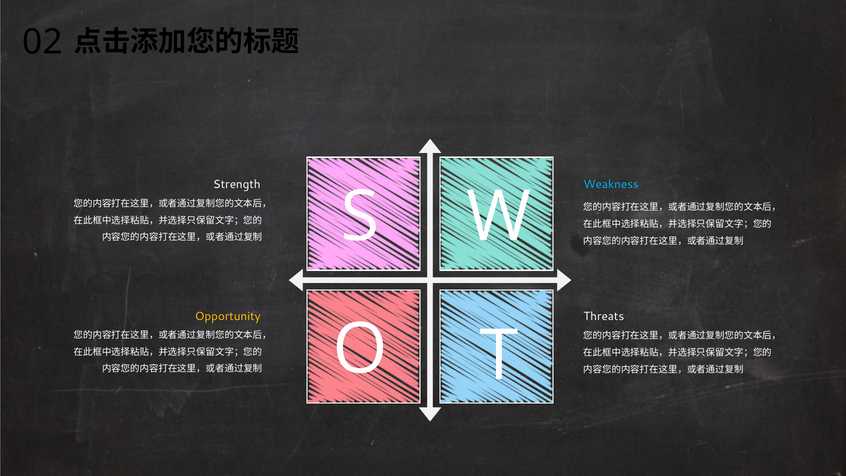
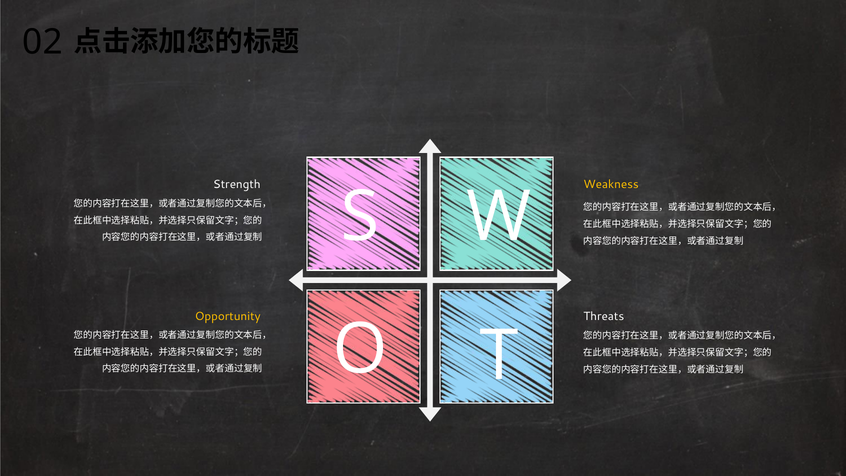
Weakness colour: light blue -> yellow (611, 184)
